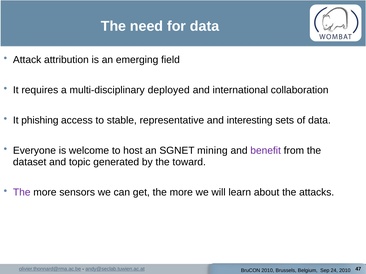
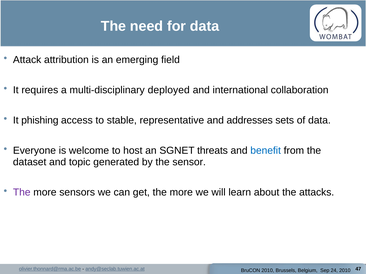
interesting: interesting -> addresses (250, 120)
mining: mining -> threats (212, 151)
benefit colour: purple -> blue (266, 151)
toward: toward -> sensor (189, 162)
